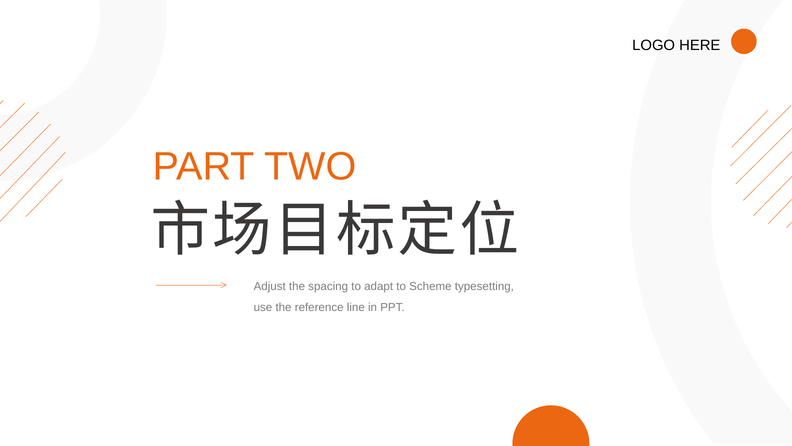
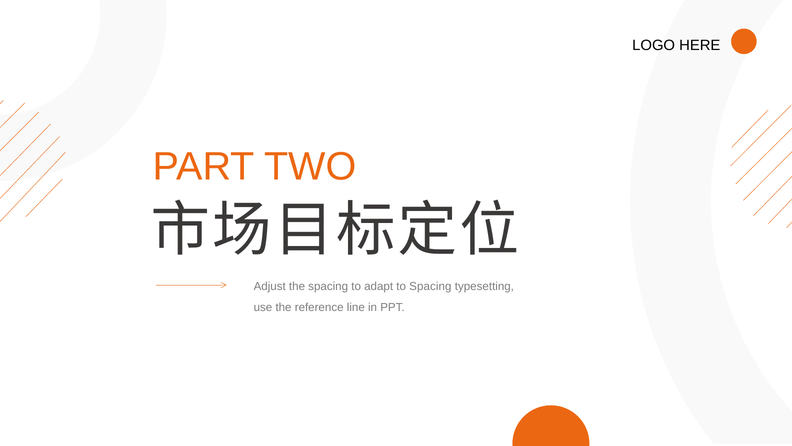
to Scheme: Scheme -> Spacing (430, 286)
